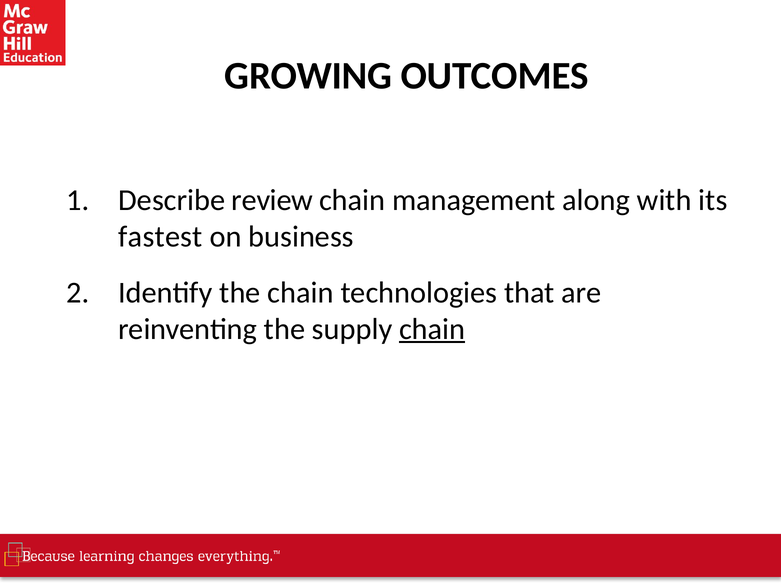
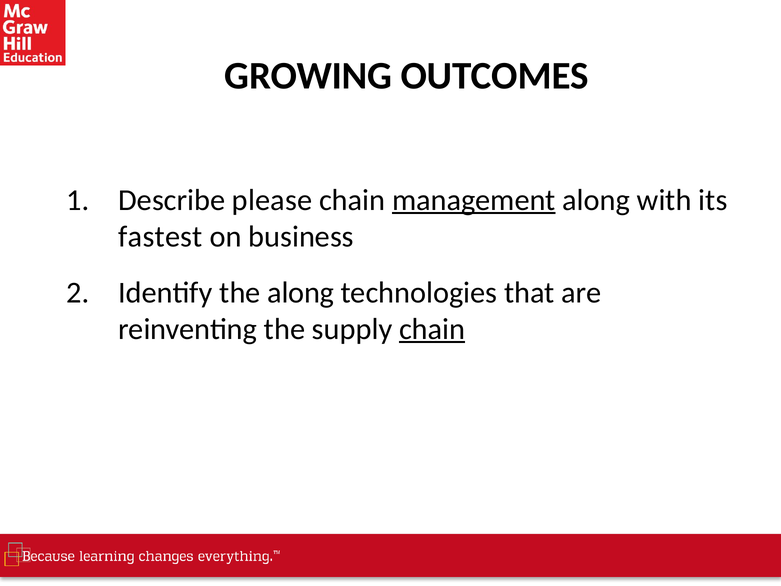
review: review -> please (272, 200)
management underline: none -> present (474, 200)
the chain: chain -> along (301, 292)
